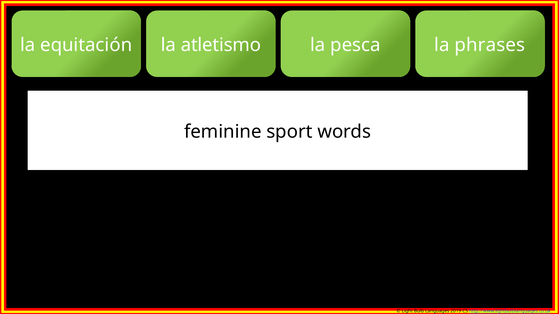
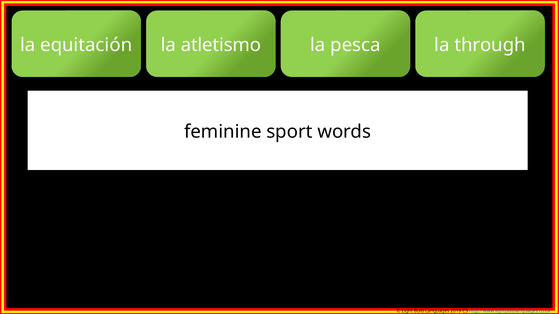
phrases: phrases -> through (490, 45)
